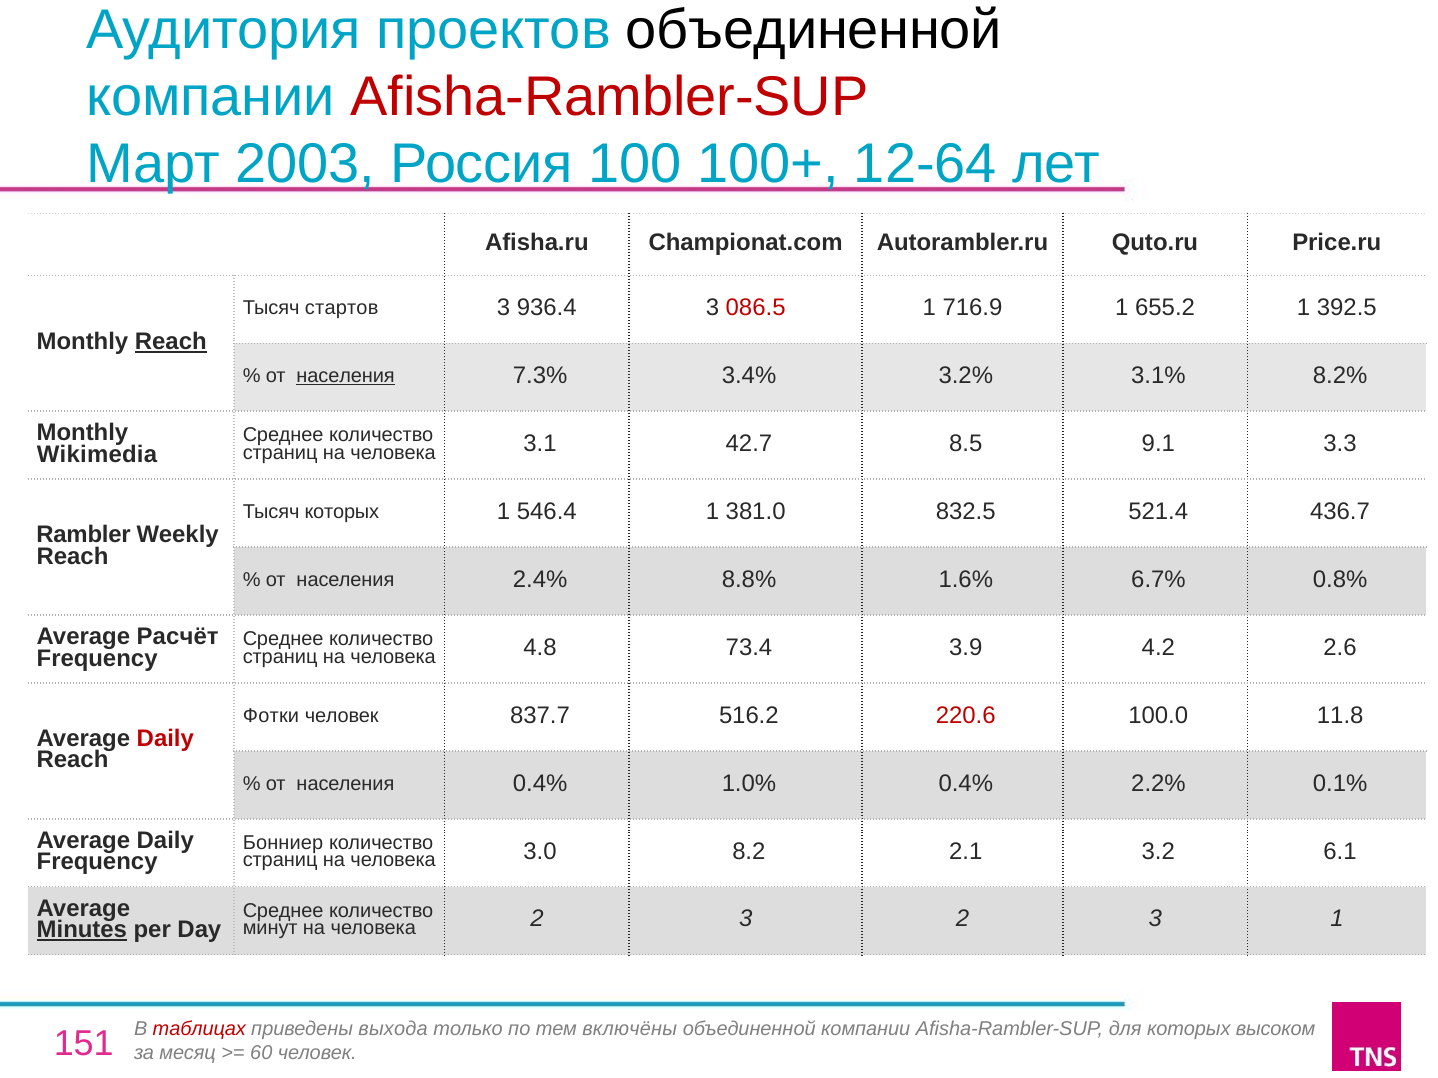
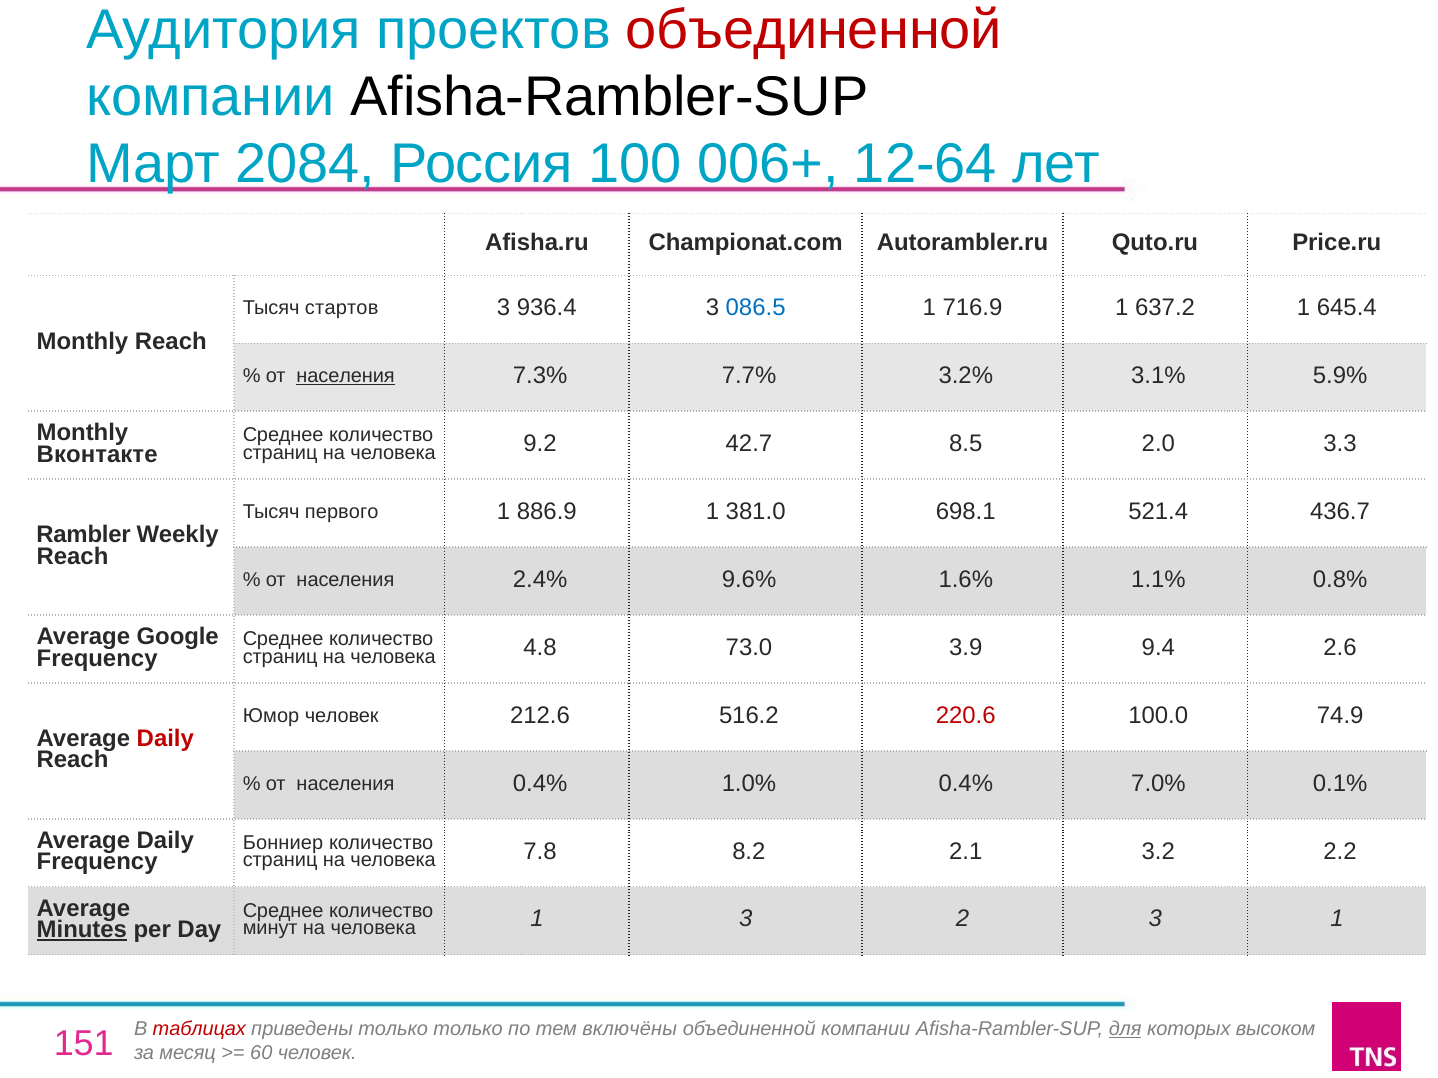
объединенной colour: black -> red (814, 30)
Afisha-Rambler-SUP colour: red -> black (609, 97)
2003: 2003 -> 2084 (305, 164)
100+: 100+ -> 006+ (768, 164)
086.5 colour: red -> blue (756, 308)
655.2: 655.2 -> 637.2 (1165, 308)
392.5: 392.5 -> 645.4 (1347, 308)
Reach underline: present -> none (171, 342)
3.4%: 3.4% -> 7.7% (749, 376)
8.2%: 8.2% -> 5.9% (1340, 376)
Wikimedia: Wikimedia -> Вконтакте (97, 455)
3.1: 3.1 -> 9.2 (540, 444)
9.1: 9.1 -> 2.0 (1158, 444)
Тысяч которых: которых -> первого (342, 512)
546.4: 546.4 -> 886.9 (547, 512)
832.5: 832.5 -> 698.1 (966, 512)
8.8%: 8.8% -> 9.6% (749, 580)
6.7%: 6.7% -> 1.1% (1158, 580)
Расчёт: Расчёт -> Google (178, 637)
73.4: 73.4 -> 73.0 (749, 648)
4.2: 4.2 -> 9.4 (1158, 648)
Фотки: Фотки -> Юмор (271, 716)
837.7: 837.7 -> 212.6 (540, 716)
11.8: 11.8 -> 74.9 (1340, 716)
2.2%: 2.2% -> 7.0% (1158, 784)
3.0: 3.0 -> 7.8 (540, 852)
6.1: 6.1 -> 2.2 (1340, 852)
человека 2: 2 -> 1 (537, 919)
приведены выхода: выхода -> только (393, 1029)
для underline: none -> present (1125, 1029)
